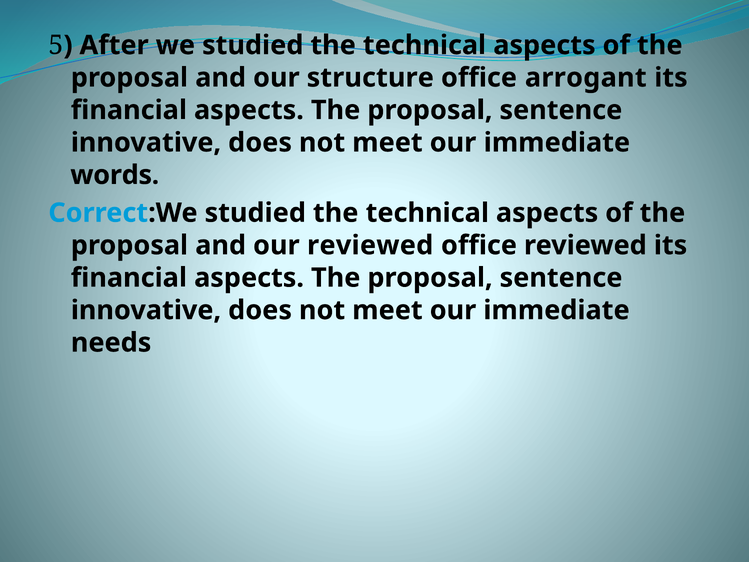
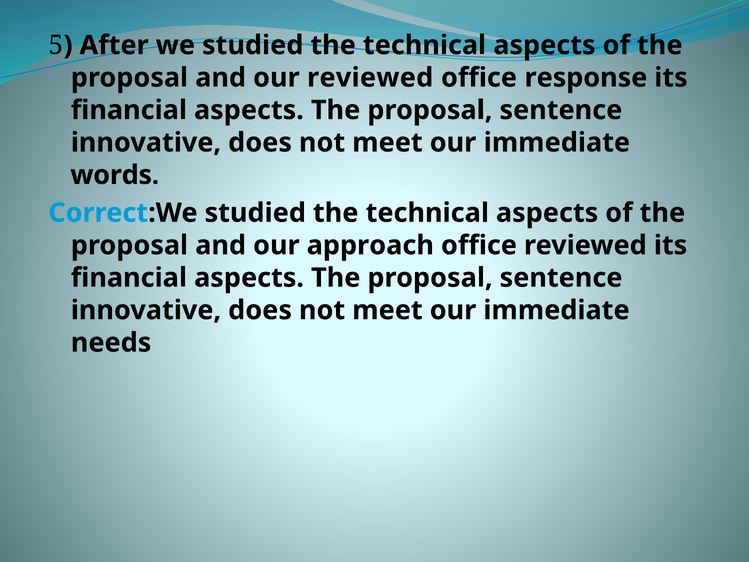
our structure: structure -> reviewed (370, 78)
arrogant: arrogant -> response (586, 78)
our reviewed: reviewed -> approach (370, 245)
